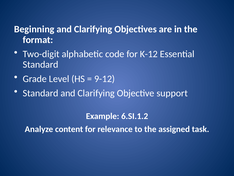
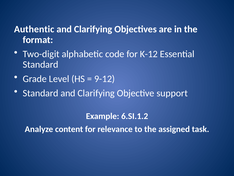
Beginning: Beginning -> Authentic (34, 29)
